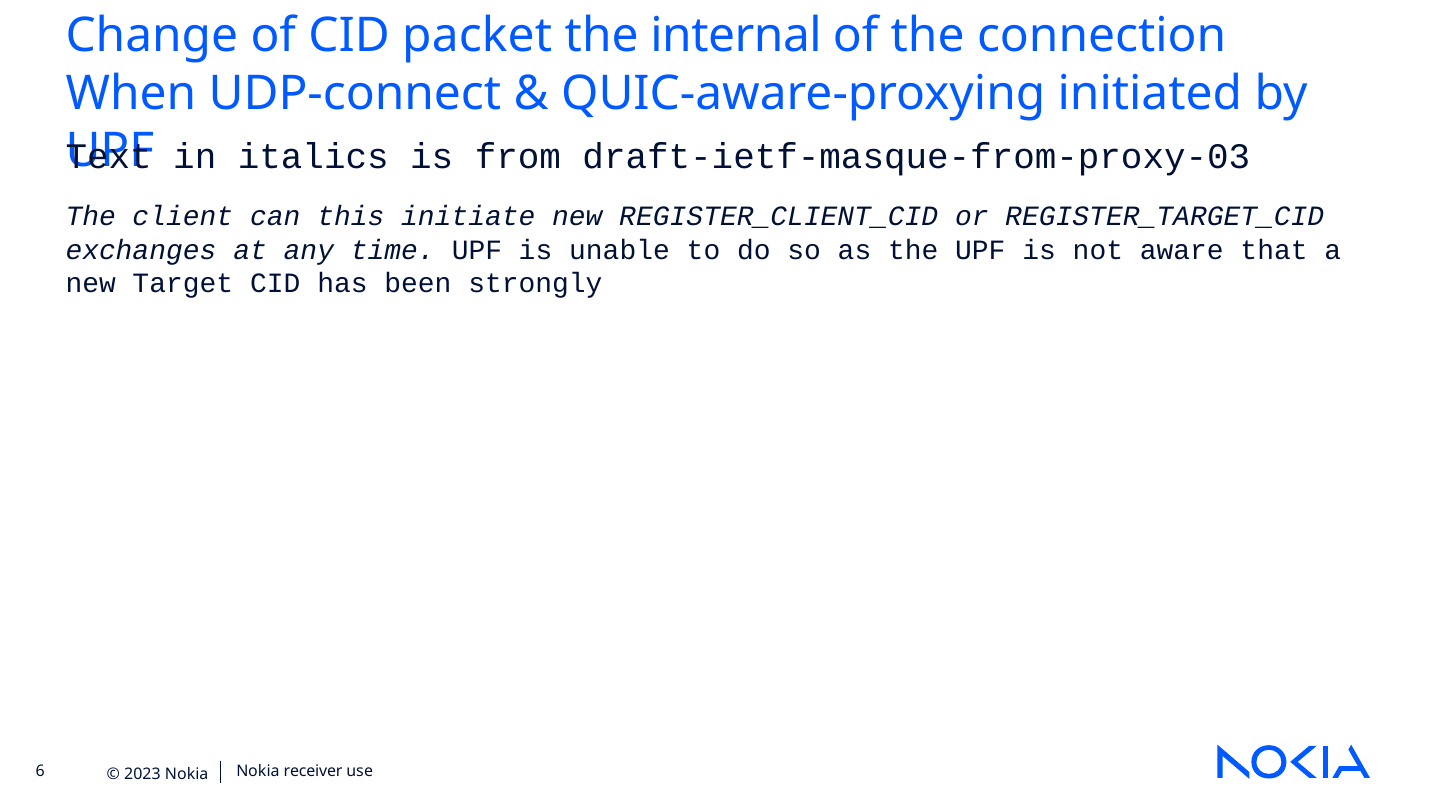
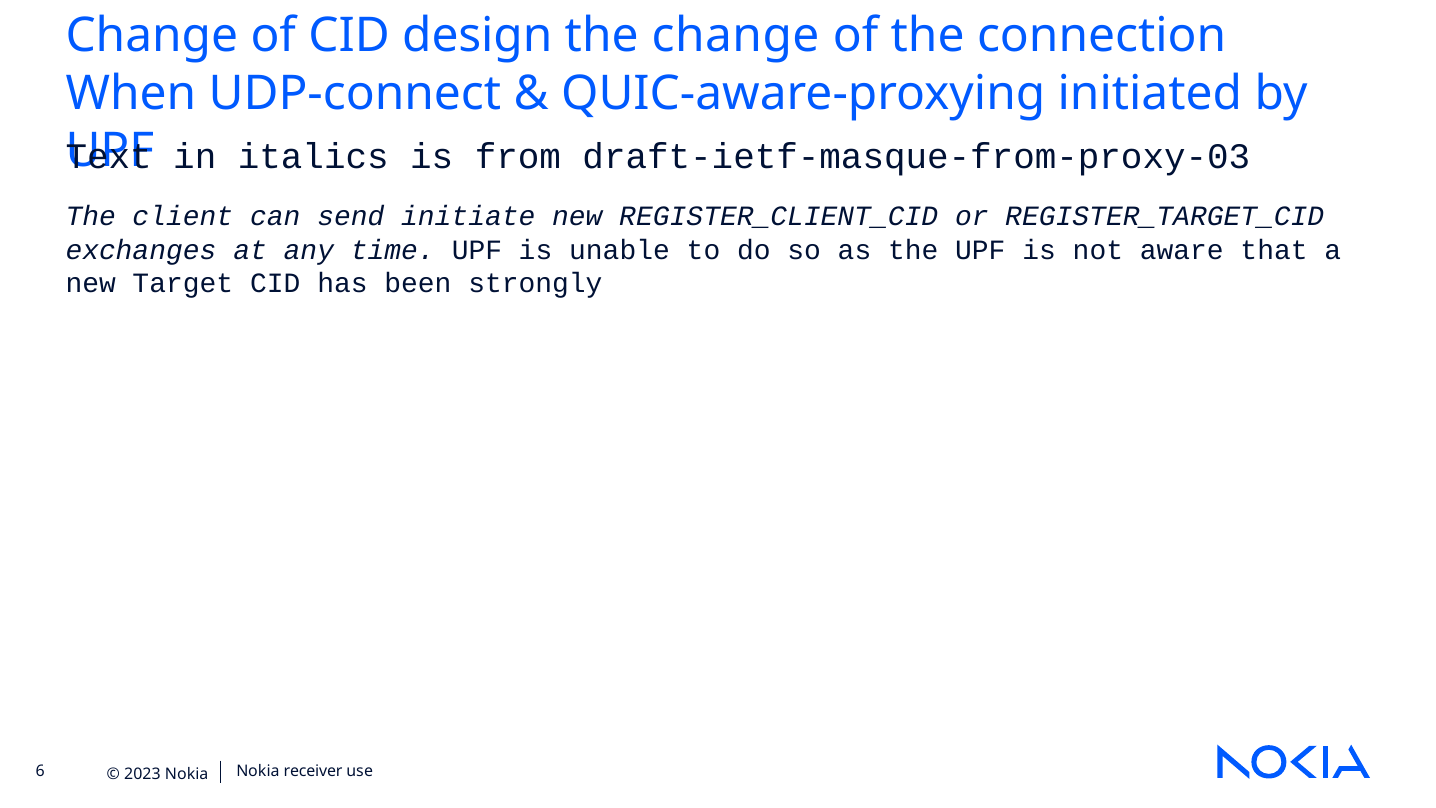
packet: packet -> design (477, 36)
the internal: internal -> change (736, 36)
this: this -> send (351, 217)
